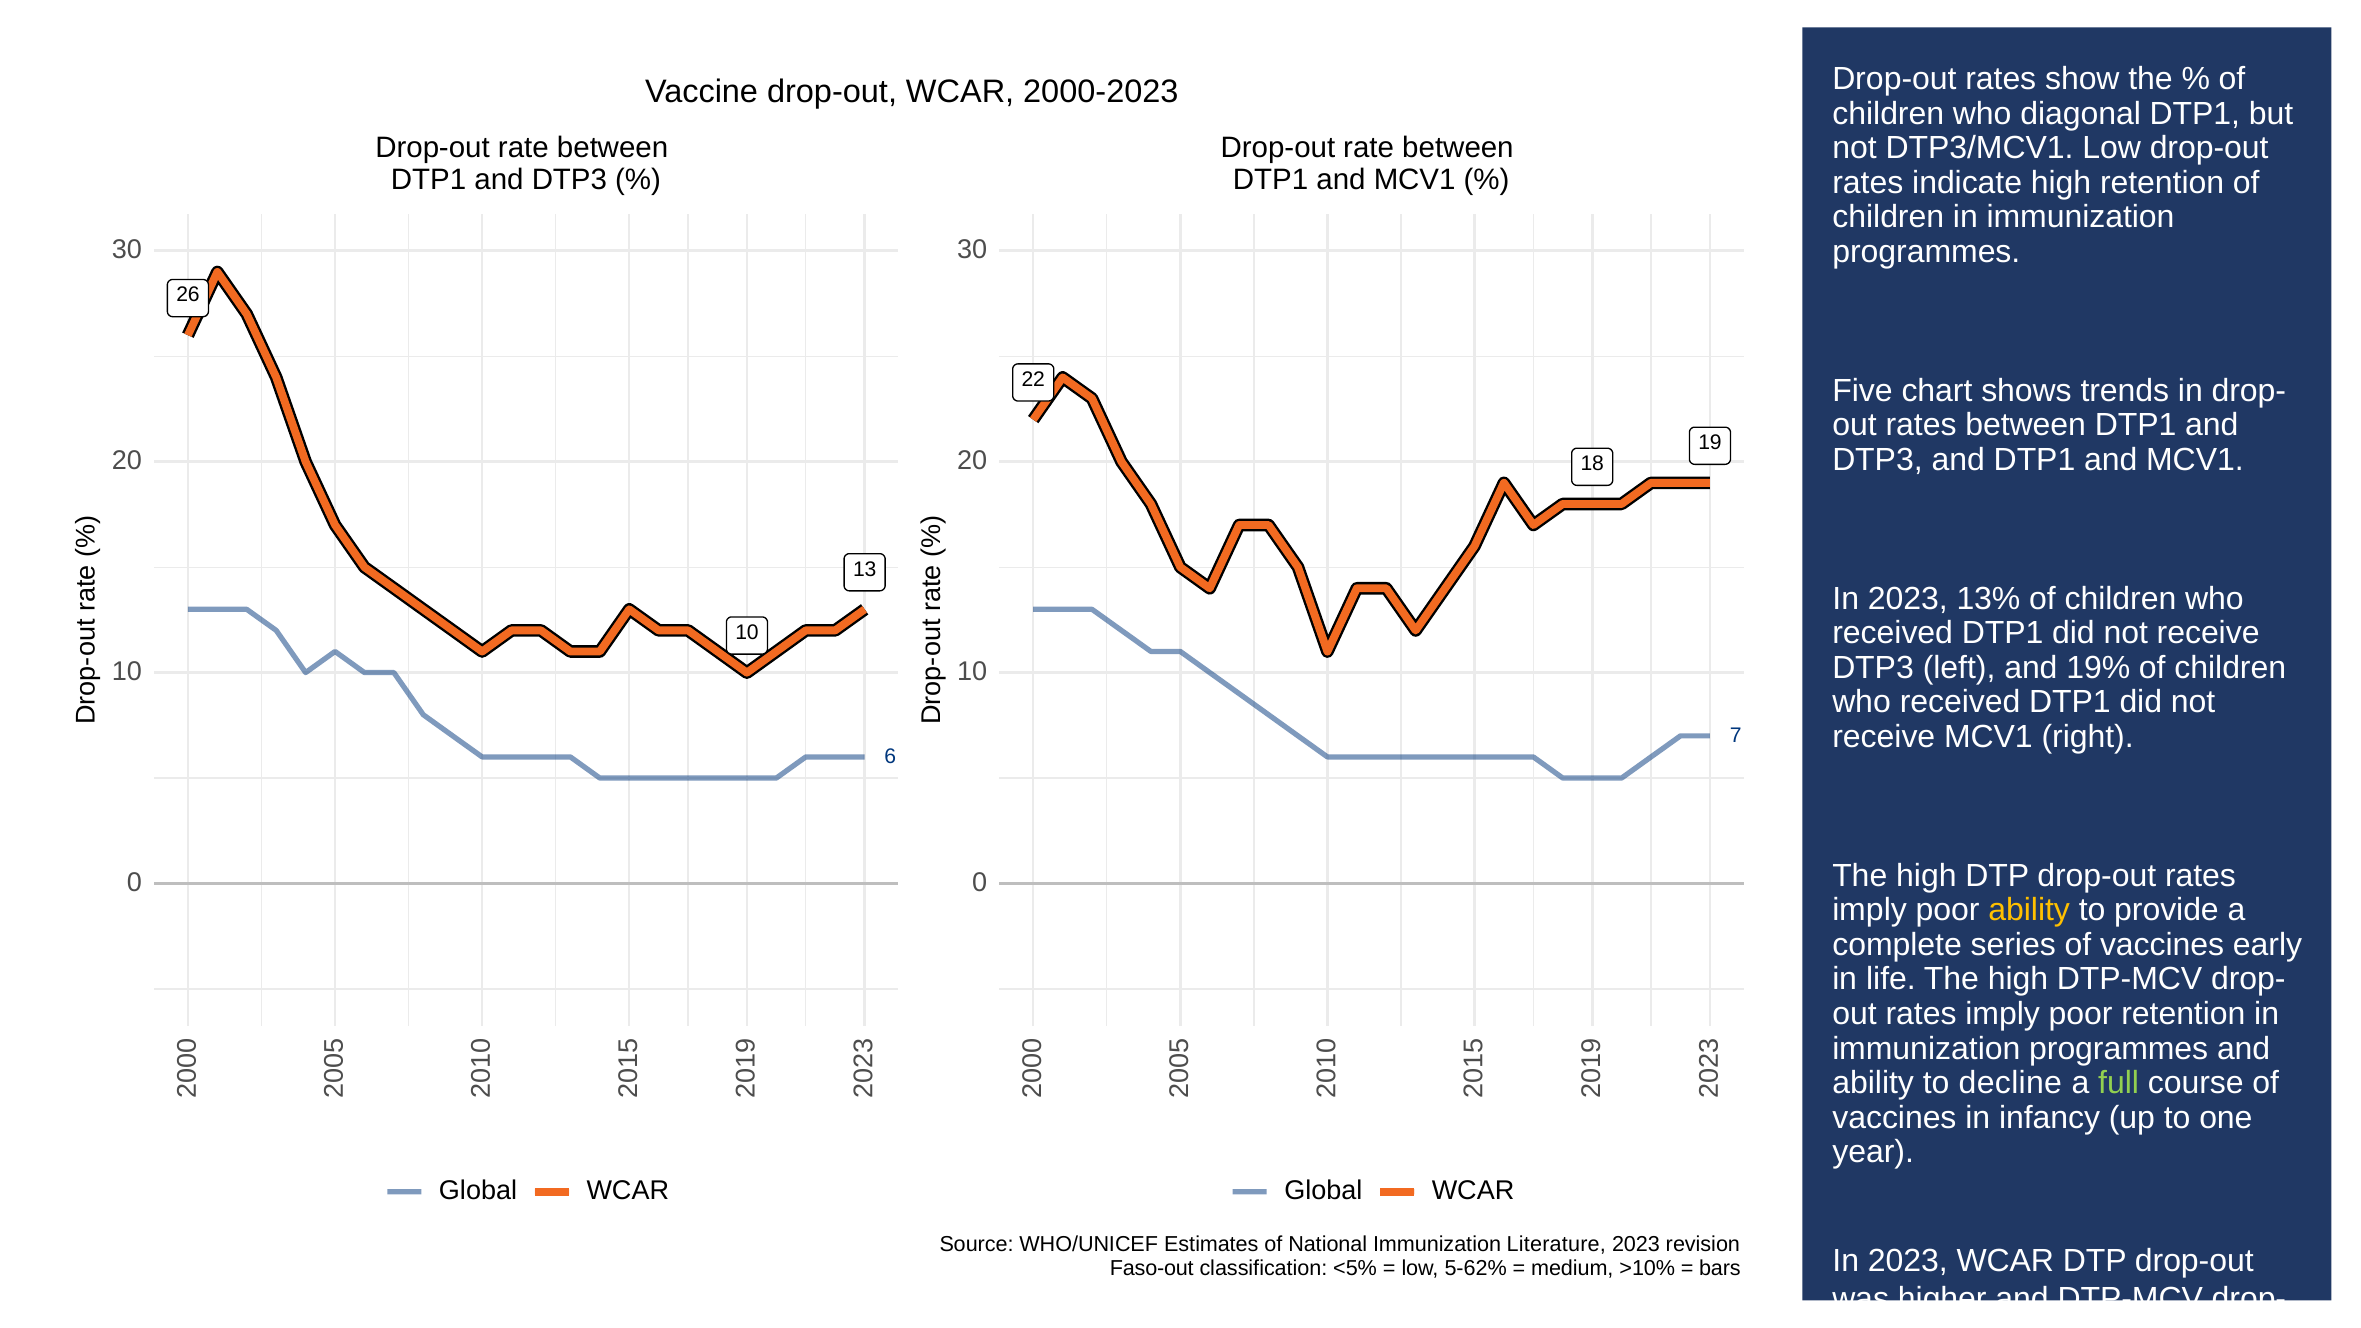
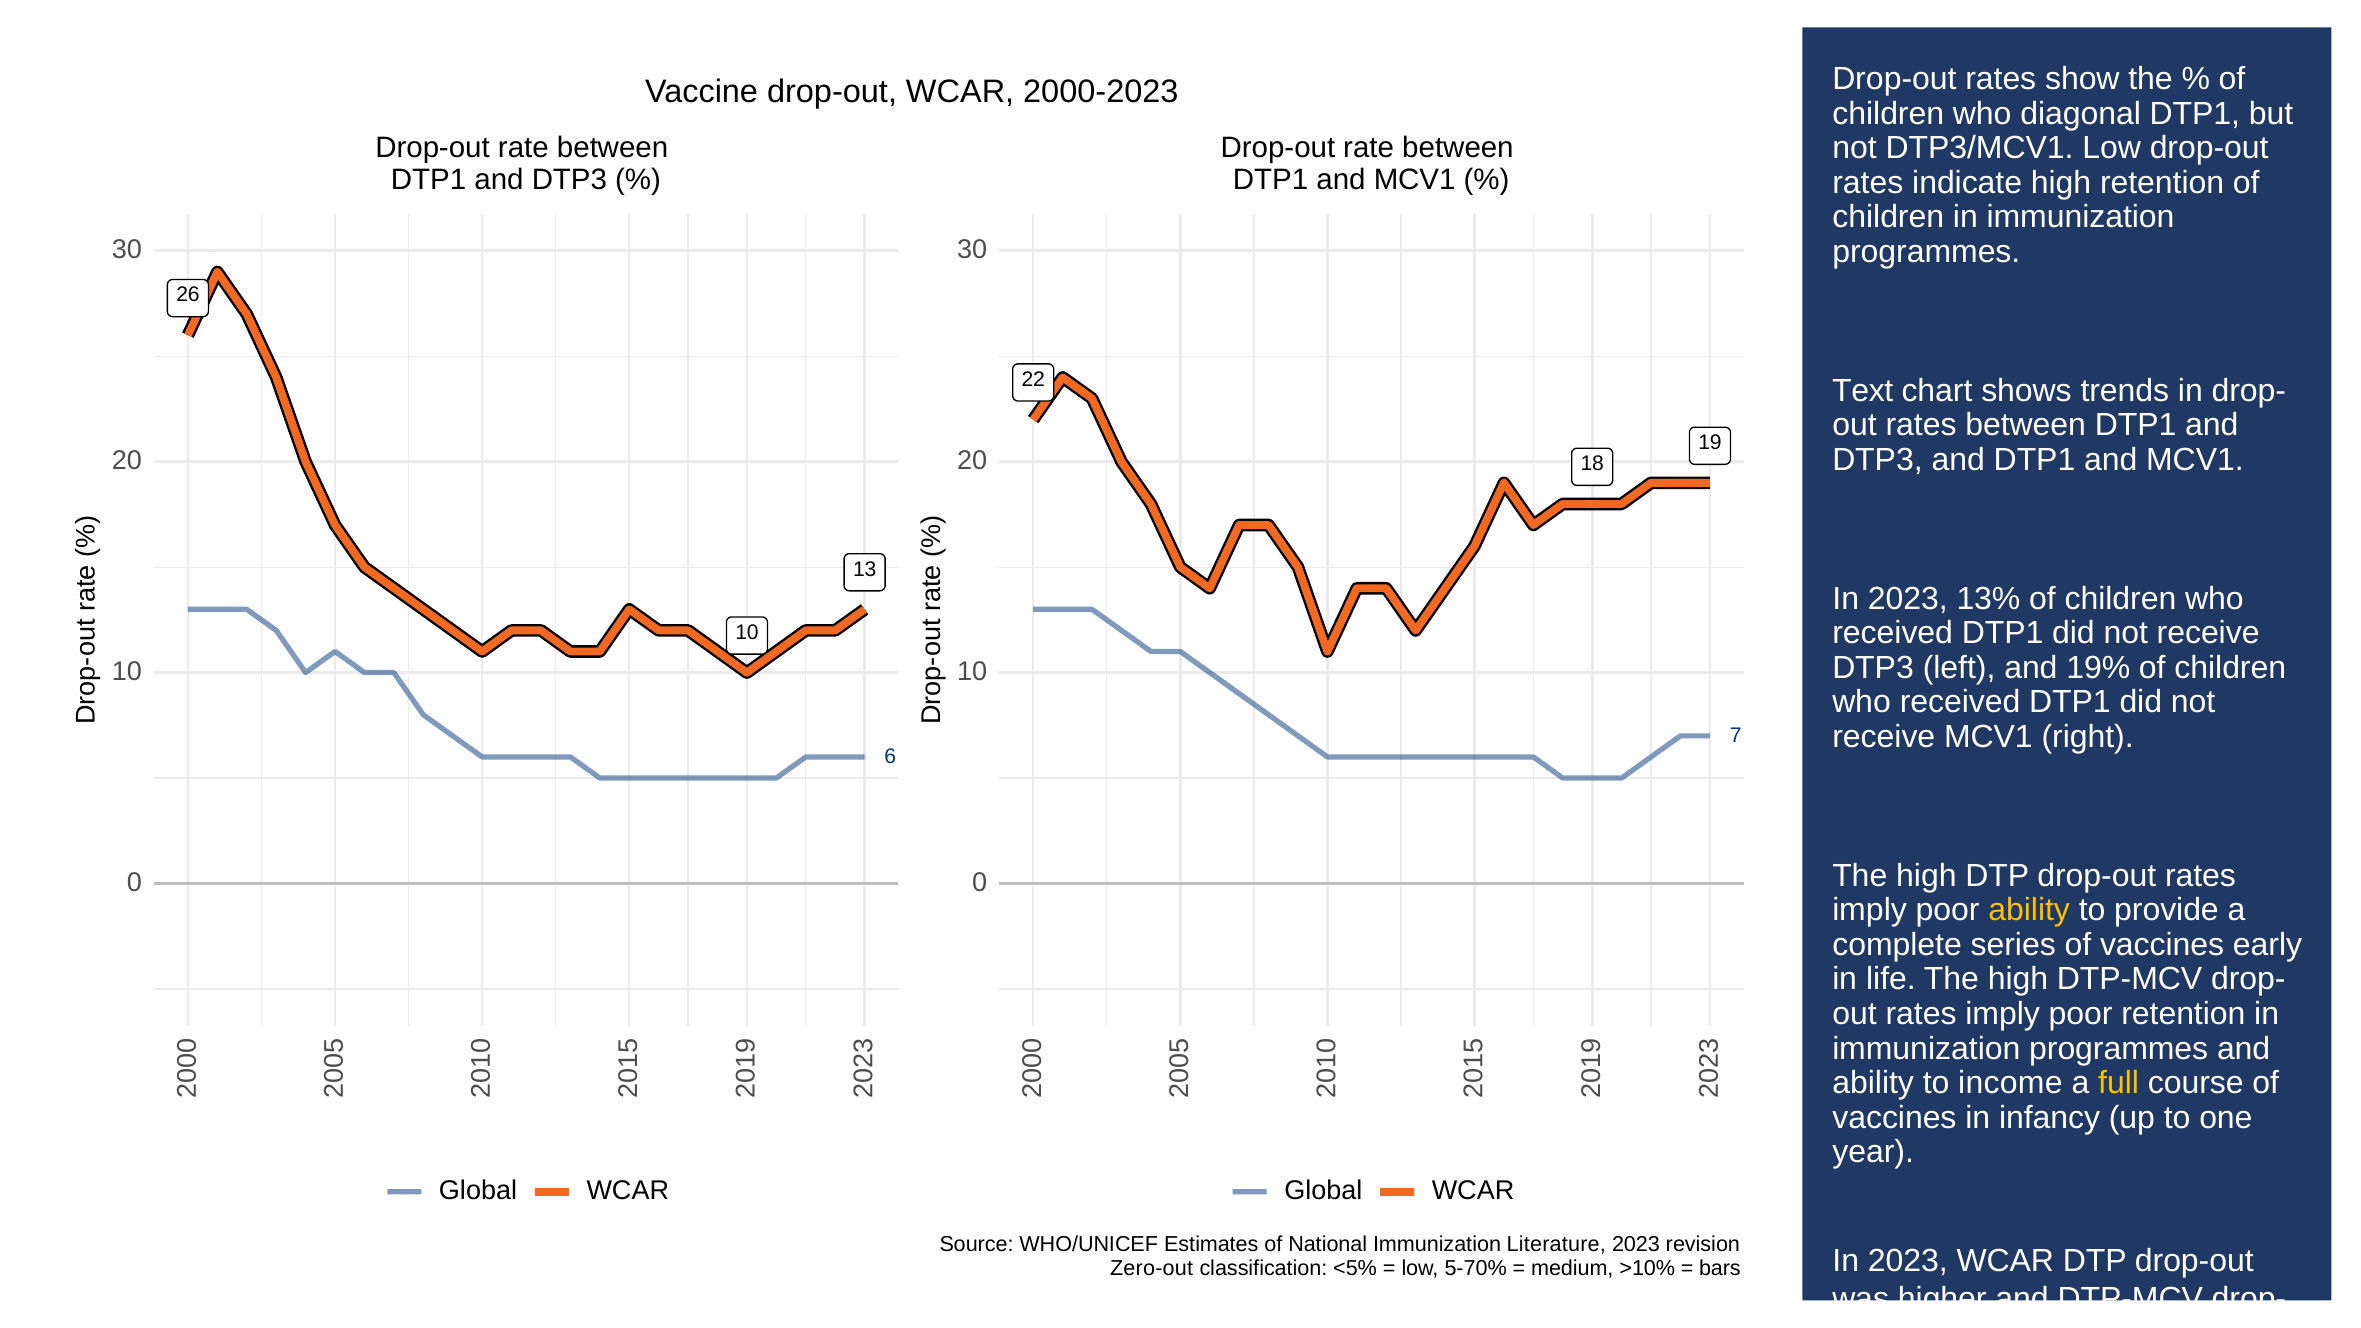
Five: Five -> Text (1863, 391)
decline: decline -> income (2010, 1083)
full colour: light green -> yellow (2119, 1083)
Faso-out: Faso-out -> Zero-out (1152, 1268)
5-62%: 5-62% -> 5-70% (1476, 1268)
